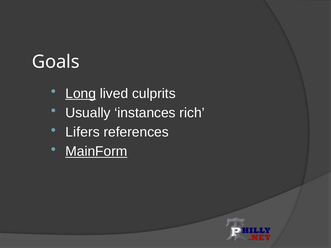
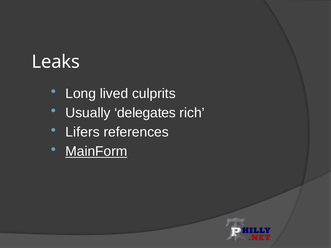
Goals: Goals -> Leaks (56, 62)
Long underline: present -> none (81, 94)
instances: instances -> delegates (145, 113)
